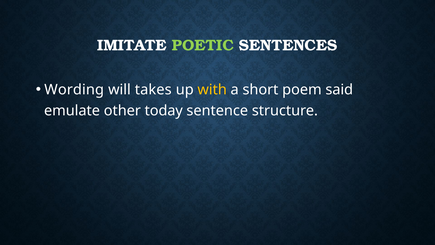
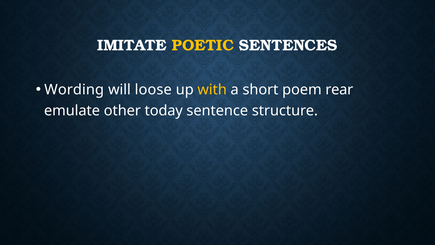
POETIC colour: light green -> yellow (203, 45)
takes: takes -> loose (153, 90)
said: said -> rear (339, 90)
